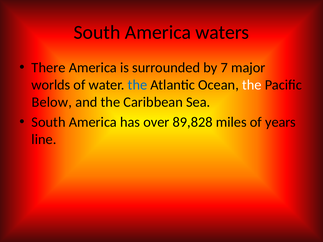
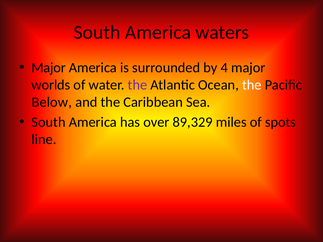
There: There -> Major (49, 68)
7: 7 -> 4 (224, 68)
the colour: blue -> purple (137, 85)
89,828: 89,828 -> 89,329 (193, 122)
years: years -> spots (280, 122)
